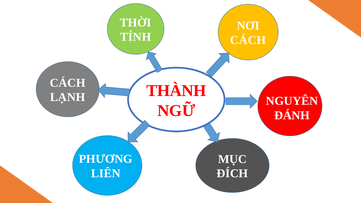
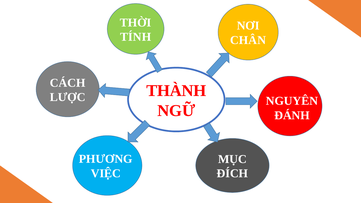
CÁCH: CÁCH -> CHÂN (248, 40)
LẠNH: LẠNH -> LƯỢC (68, 97)
LIÊN: LIÊN -> VIỆC (106, 173)
